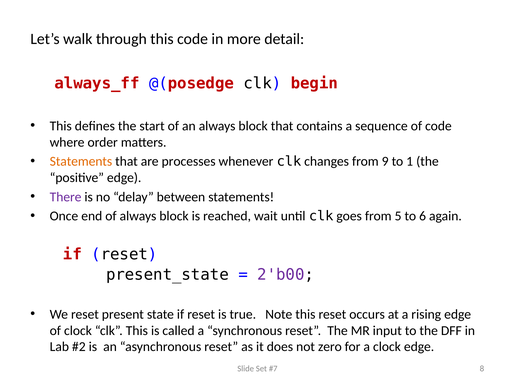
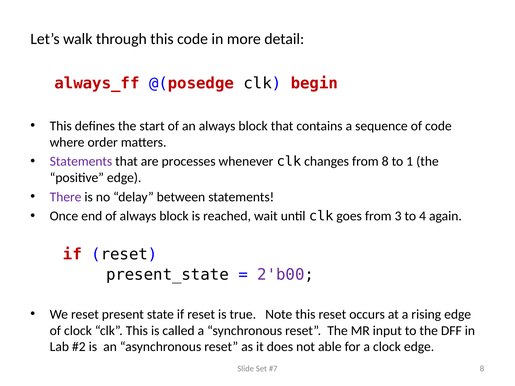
Statements colour: orange -> purple (81, 162)
from 9: 9 -> 8 (385, 162)
5: 5 -> 3 (398, 216)
6: 6 -> 4 (423, 216)
zero: zero -> able (330, 347)
